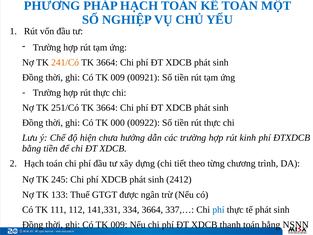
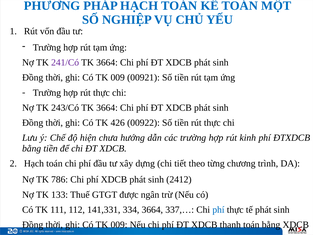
241/Có colour: orange -> purple (65, 63)
251/Có: 251/Có -> 243/Có (65, 108)
000: 000 -> 426 (118, 123)
245: 245 -> 786 (60, 180)
bằng NSNN: NSNN -> XDCB (296, 225)
